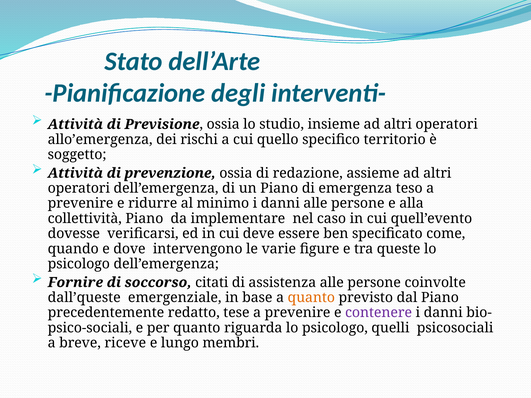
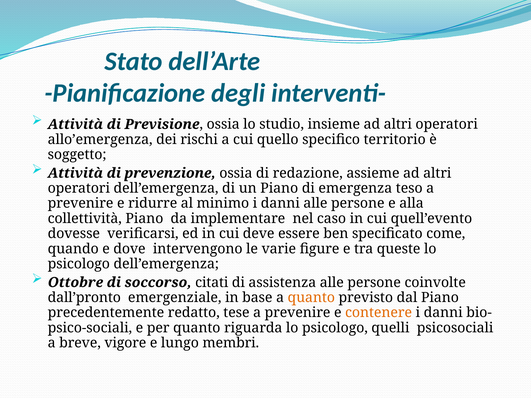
Fornire: Fornire -> Ottobre (75, 283)
dall’queste: dall’queste -> dall’pronto (84, 298)
contenere colour: purple -> orange (379, 313)
riceve: riceve -> vigore (125, 343)
